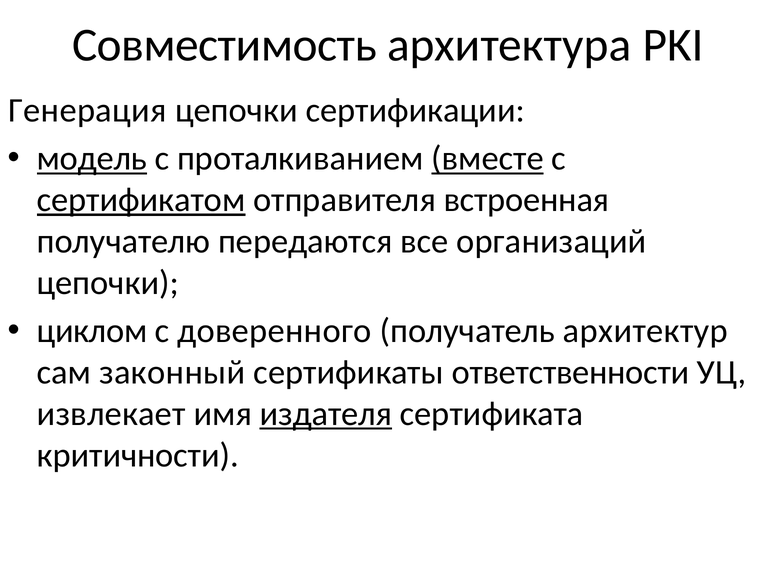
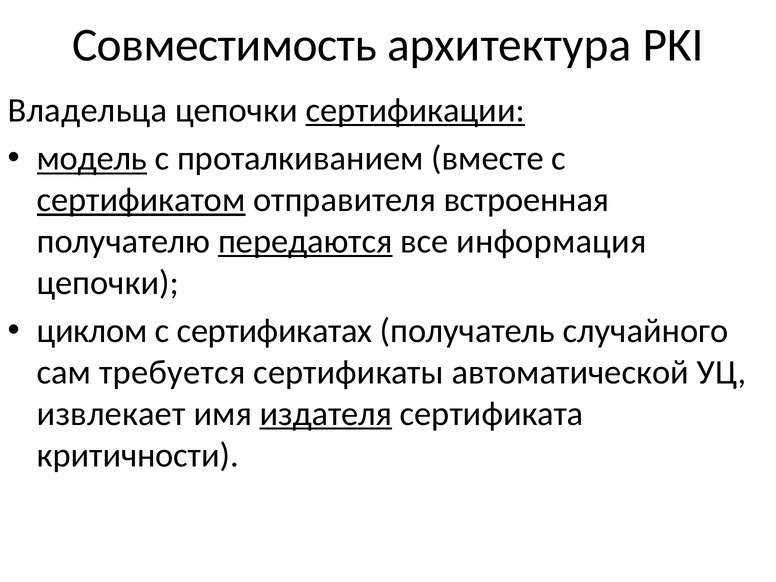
Генерация: Генерация -> Владельца (88, 110)
сертификации underline: none -> present (415, 110)
вместе underline: present -> none (488, 159)
передаются underline: none -> present (305, 241)
организаций: организаций -> информация (551, 241)
доверенного: доверенного -> сертификатах (275, 331)
архитектур: архитектур -> случайного (646, 331)
законный: законный -> требуется (172, 372)
ответственности: ответственности -> автоматической (570, 372)
